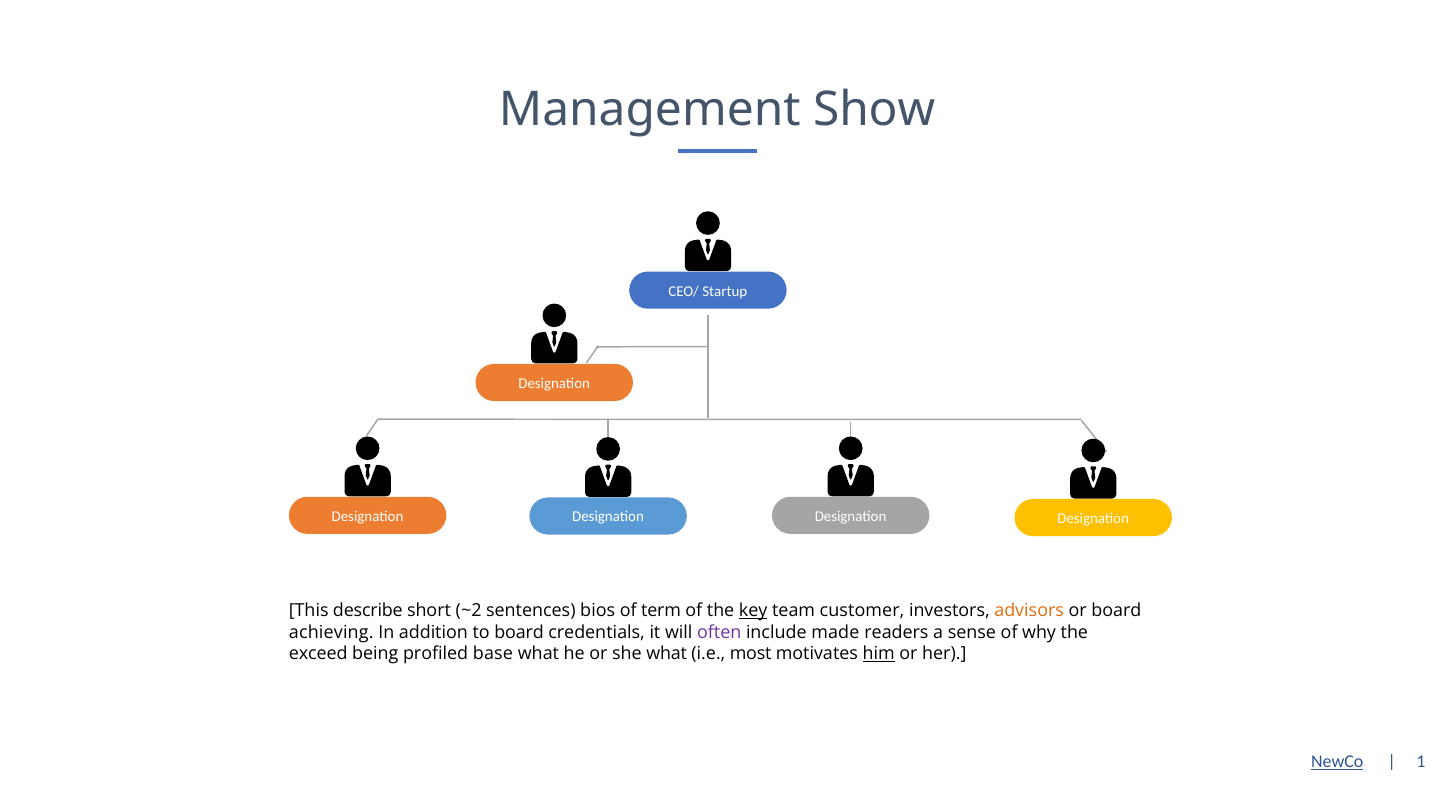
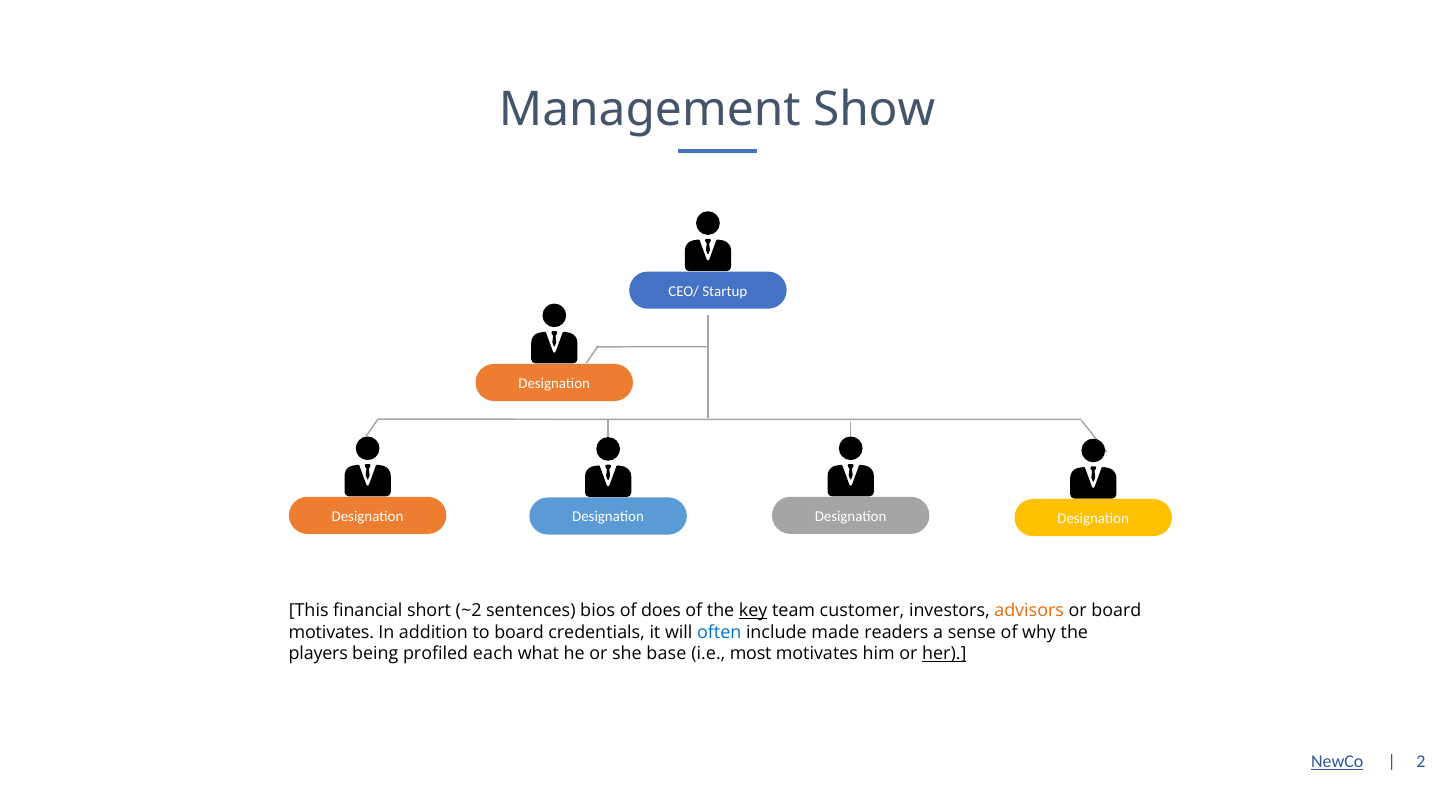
describe: describe -> financial (368, 611)
term: term -> does (661, 611)
achieving: achieving -> motivates (331, 632)
often colour: purple -> blue (719, 632)
exceed: exceed -> players (318, 654)
base: base -> each (493, 654)
she what: what -> base (666, 654)
him underline: present -> none (879, 654)
her underline: none -> present (944, 654)
1: 1 -> 2 (1421, 762)
